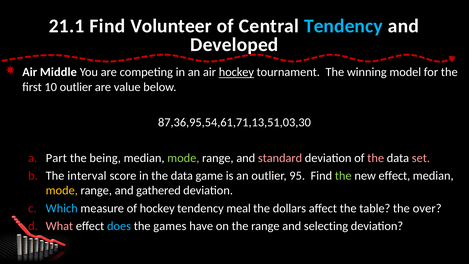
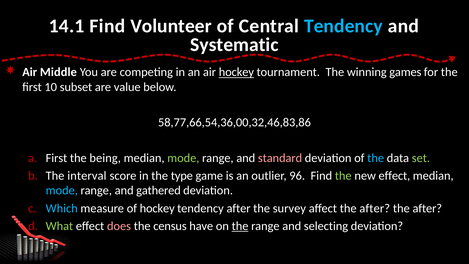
21.1: 21.1 -> 14.1 (67, 26)
Developed: Developed -> Systematic (234, 45)
model: model -> games (405, 72)
10 outlier: outlier -> subset (76, 87)
87,36,95,54,61,71,13,51,03,30: 87,36,95,54,61,71,13,51,03,30 -> 58,77,66,54,36,00,32,46,83,86 (234, 122)
Part: Part -> First (56, 158)
the colour: pink -> light blue (376, 158)
set colour: pink -> light green (421, 158)
in the data: data -> type (182, 176)
95: 95 -> 96 (297, 176)
mode colour: yellow -> light blue (62, 190)
tendency meal: meal -> after (239, 208)
dollars: dollars -> survey (289, 208)
affect the table: table -> after (375, 208)
over: over -> after (427, 208)
What colour: pink -> light green (59, 226)
does colour: light blue -> pink (119, 226)
games: games -> census (170, 226)
the underline: none -> present (240, 226)
